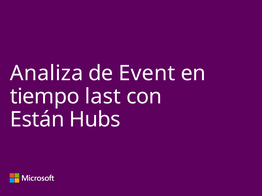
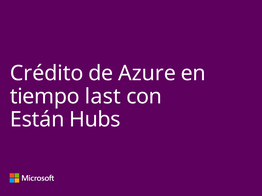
Analiza: Analiza -> Crédito (47, 73)
Event: Event -> Azure (147, 73)
